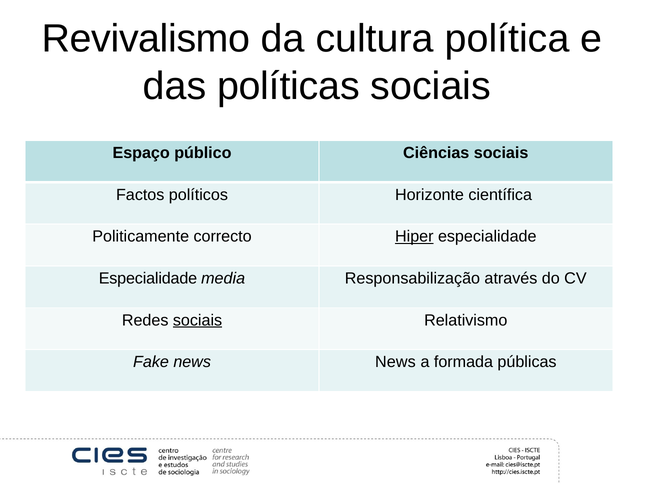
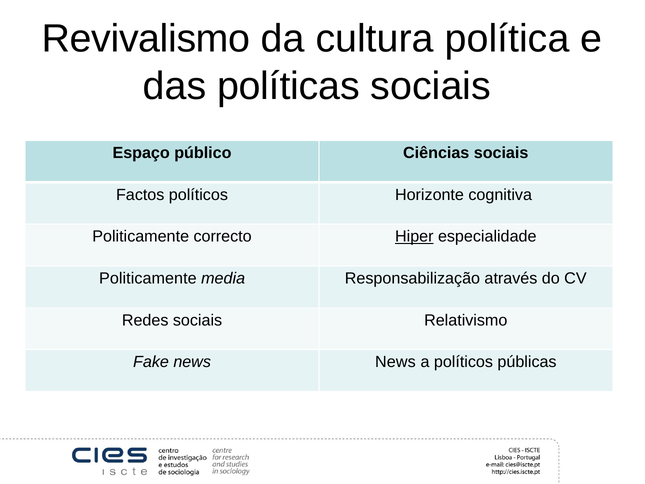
científica: científica -> cognitiva (500, 195)
Especialidade: Especialidade -> Politicamente (148, 278)
sociais underline: present -> none (198, 320)
a formada: formada -> políticos (463, 362)
